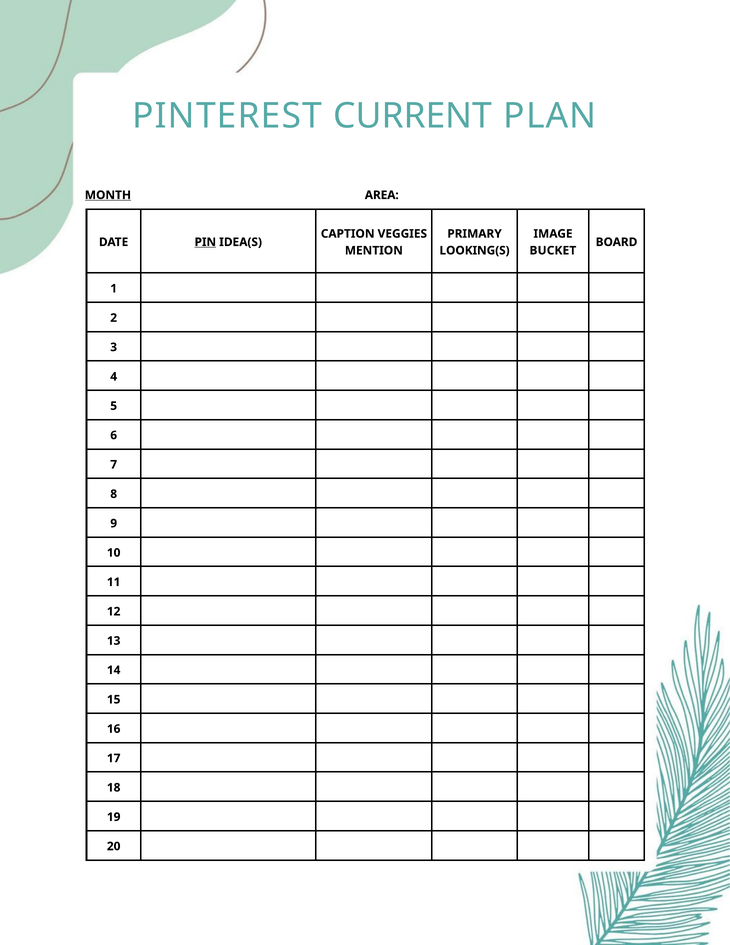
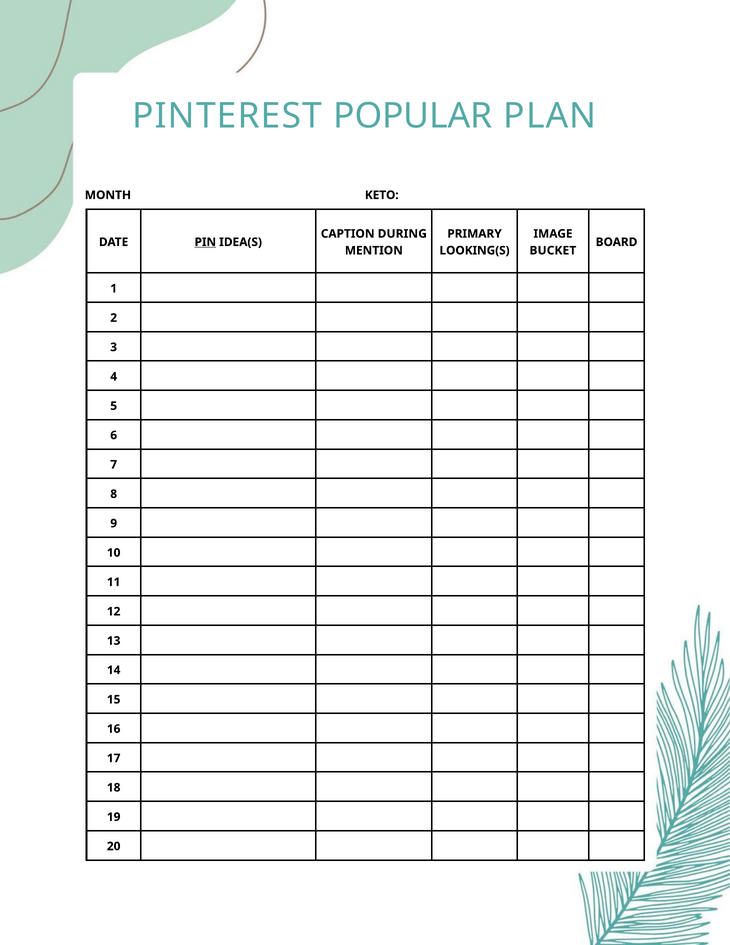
CURRENT: CURRENT -> POPULAR (413, 116)
MONTH underline: present -> none (108, 195)
AREA: AREA -> KETO (382, 195)
VEGGIES: VEGGIES -> DURING (402, 234)
